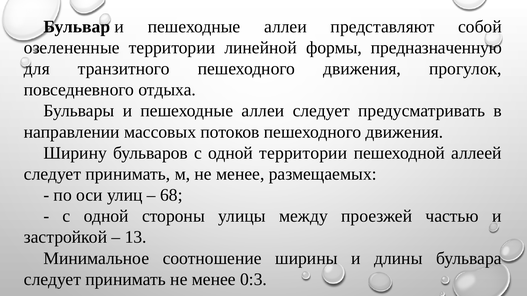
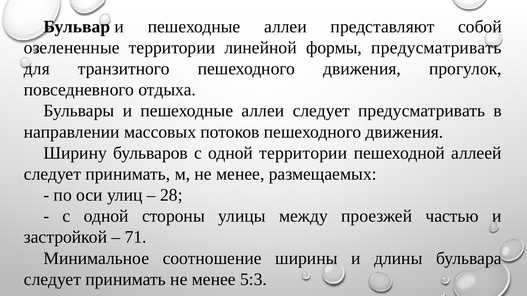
формы предназначенную: предназначенную -> предусматривать (436, 48)
68: 68 -> 28 (171, 195)
13: 13 -> 71 (136, 238)
0:3: 0:3 -> 5:3 (254, 280)
